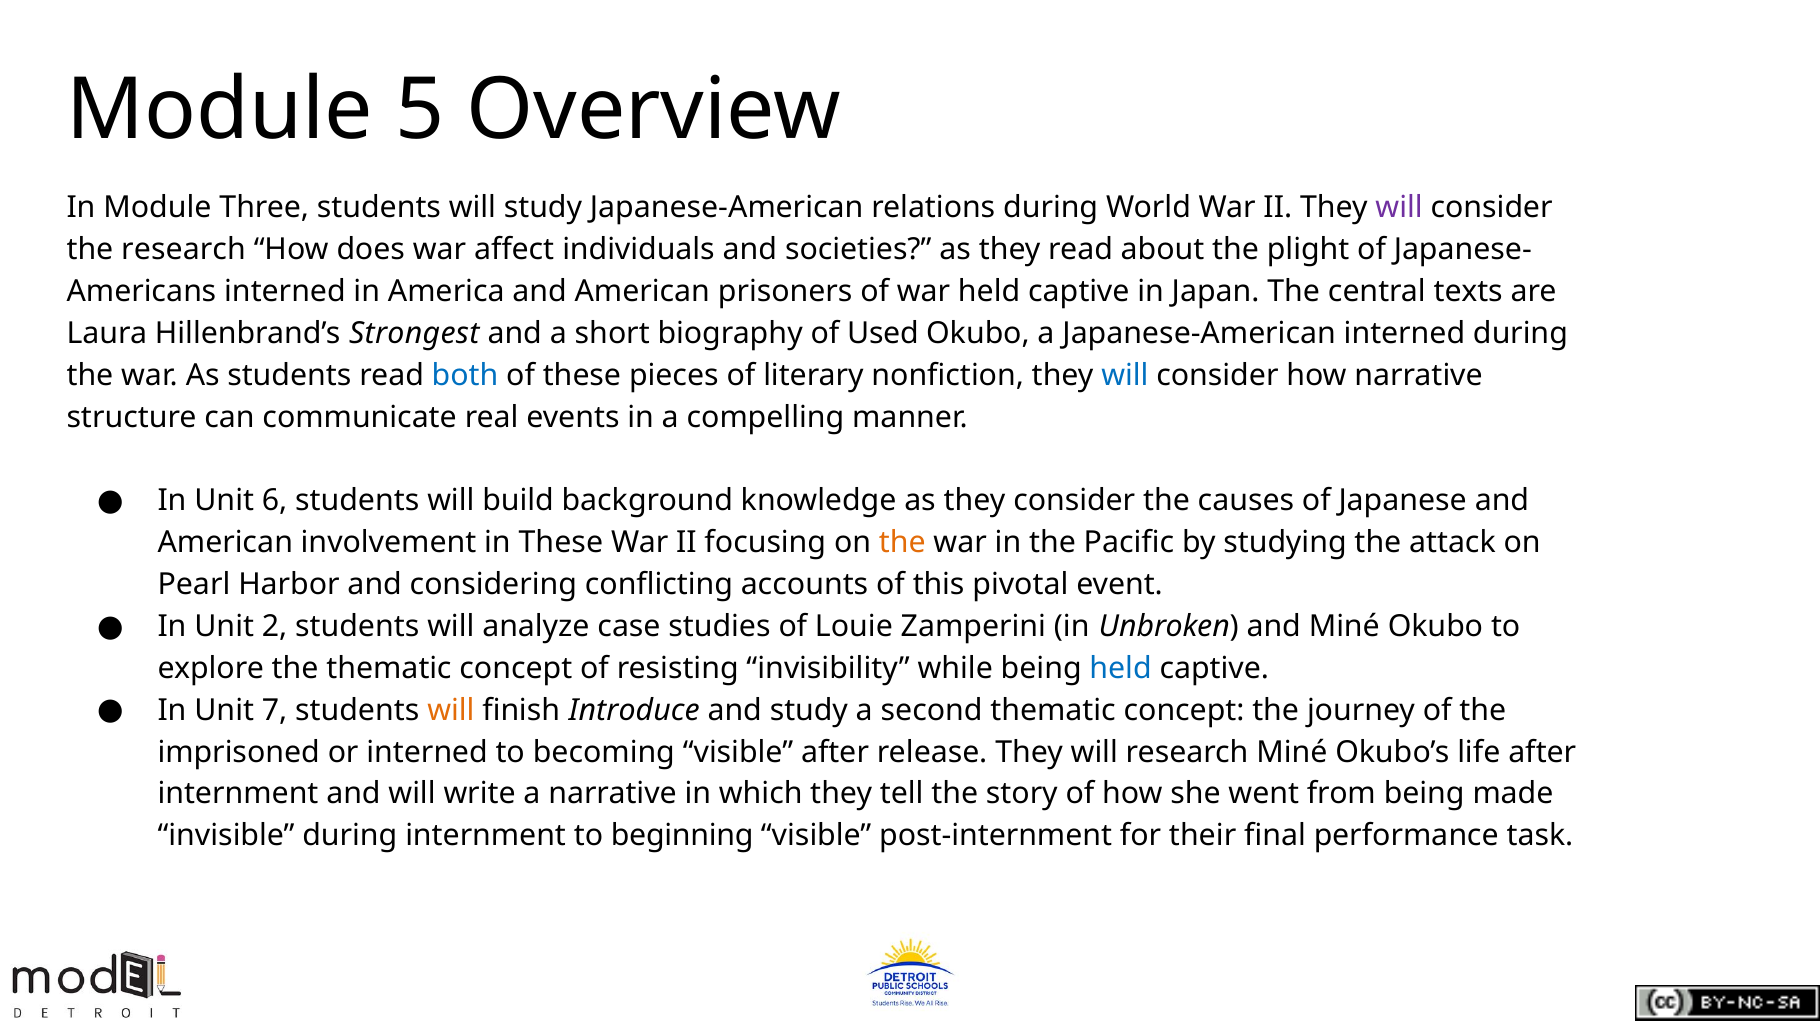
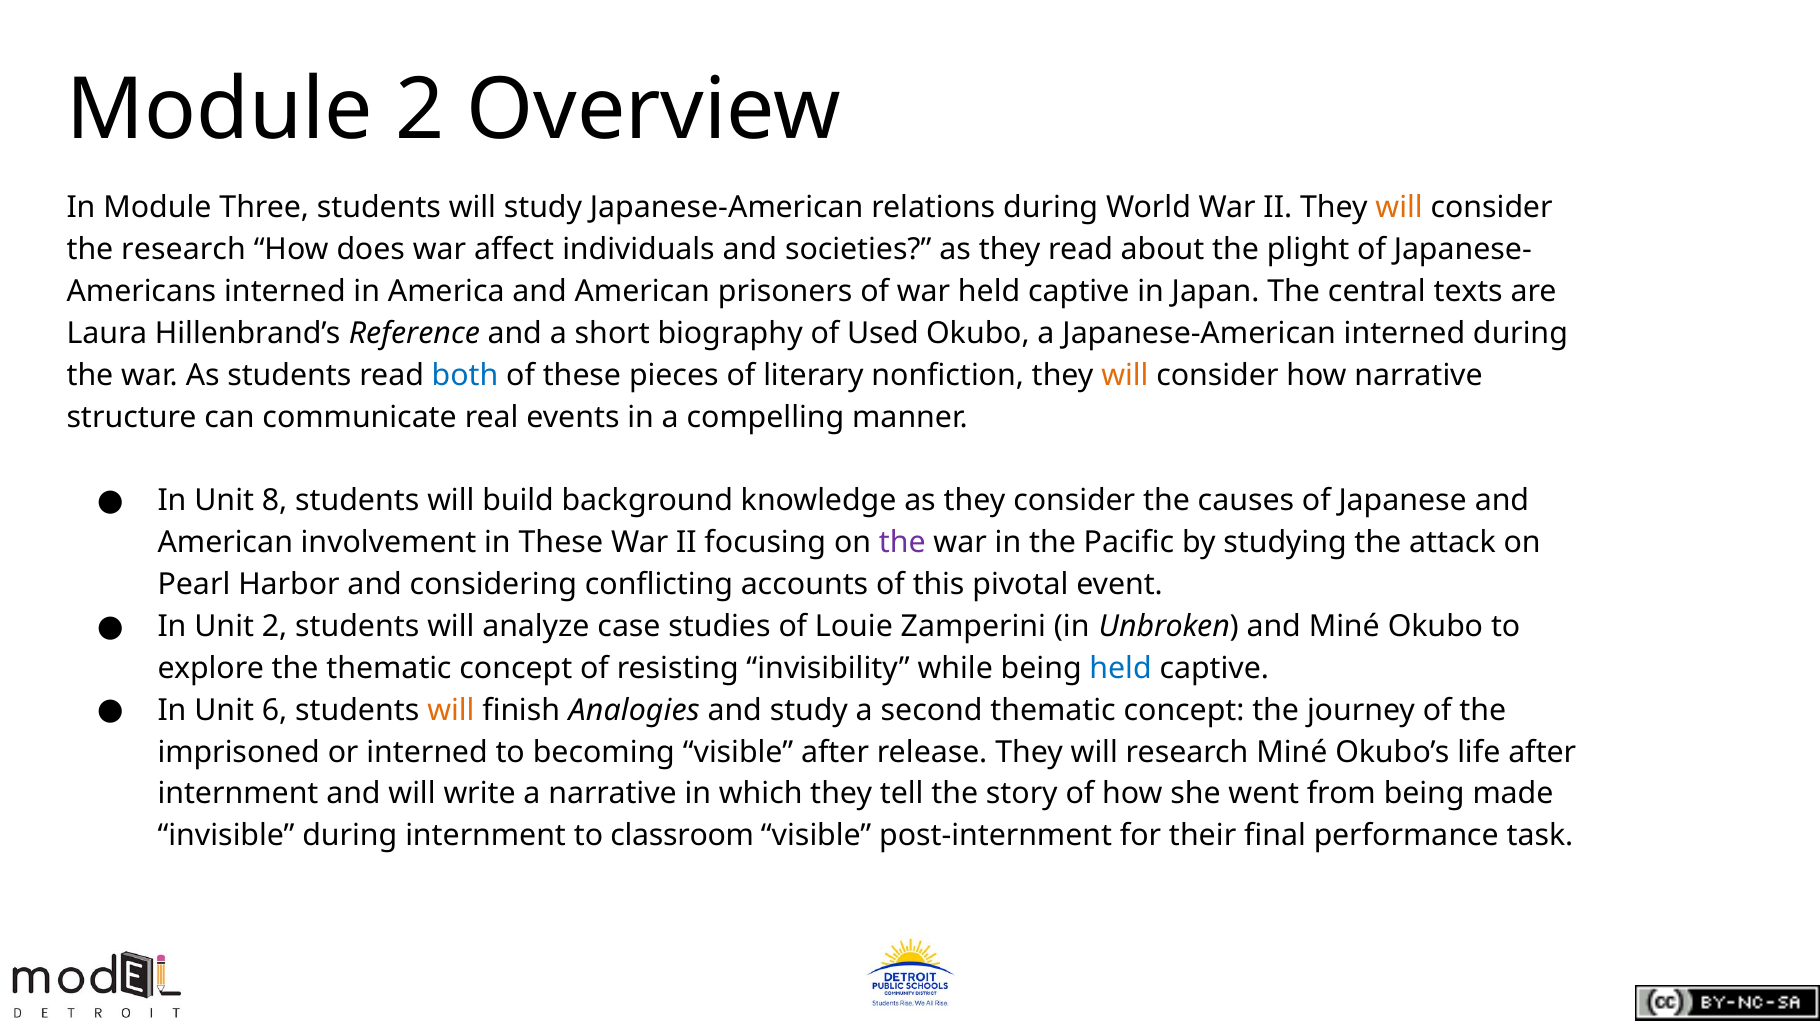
Module 5: 5 -> 2 (420, 110)
will colour: purple -> orange (1399, 208)
Strongest: Strongest -> Reference (414, 333)
will colour: blue -> orange (1125, 375)
6: 6 -> 8 (275, 501)
the colour: orange -> purple (902, 543)
7: 7 -> 6 (275, 710)
Introduce: Introduce -> Analogies (634, 710)
beginning: beginning -> classroom (682, 836)
